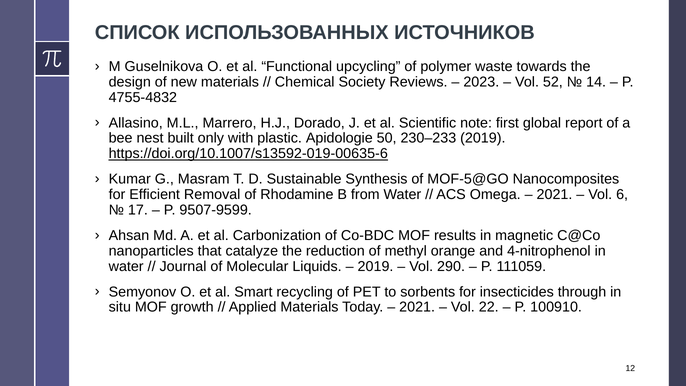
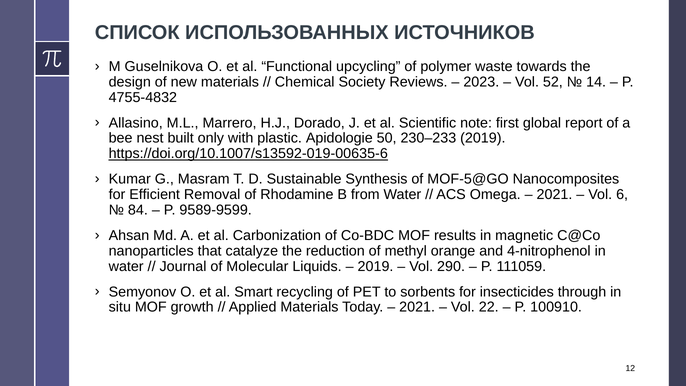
17: 17 -> 84 (138, 210)
9507-9599: 9507-9599 -> 9589-9599 (216, 210)
